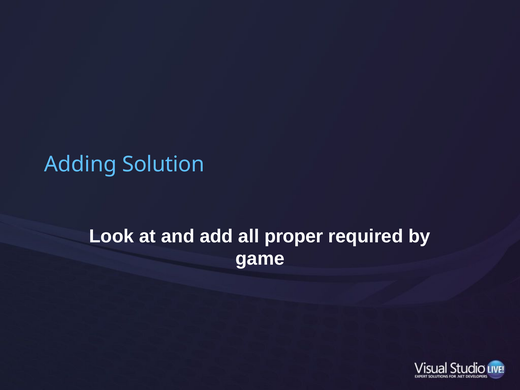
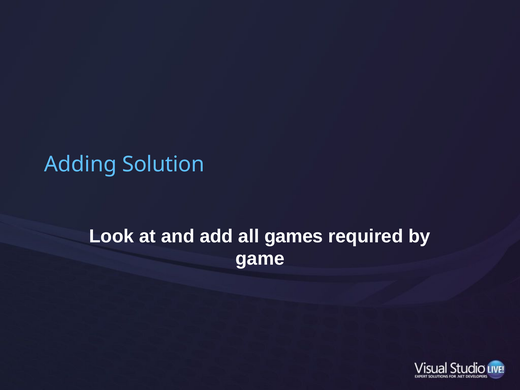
proper: proper -> games (294, 236)
